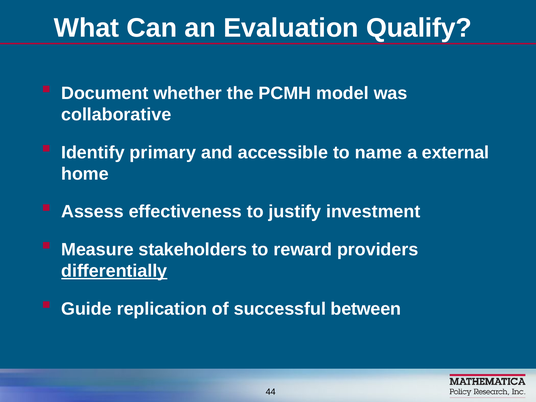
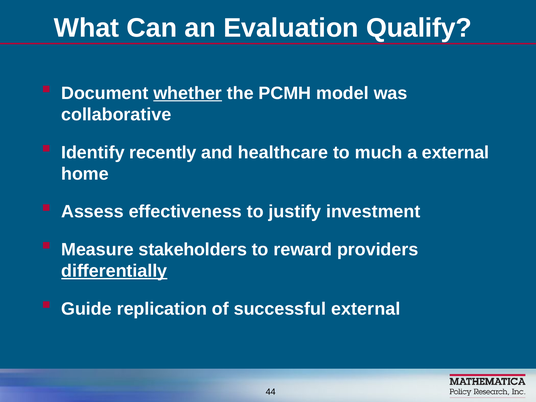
whether underline: none -> present (188, 93)
primary: primary -> recently (163, 152)
accessible: accessible -> healthcare (283, 152)
name: name -> much (379, 152)
successful between: between -> external (366, 309)
